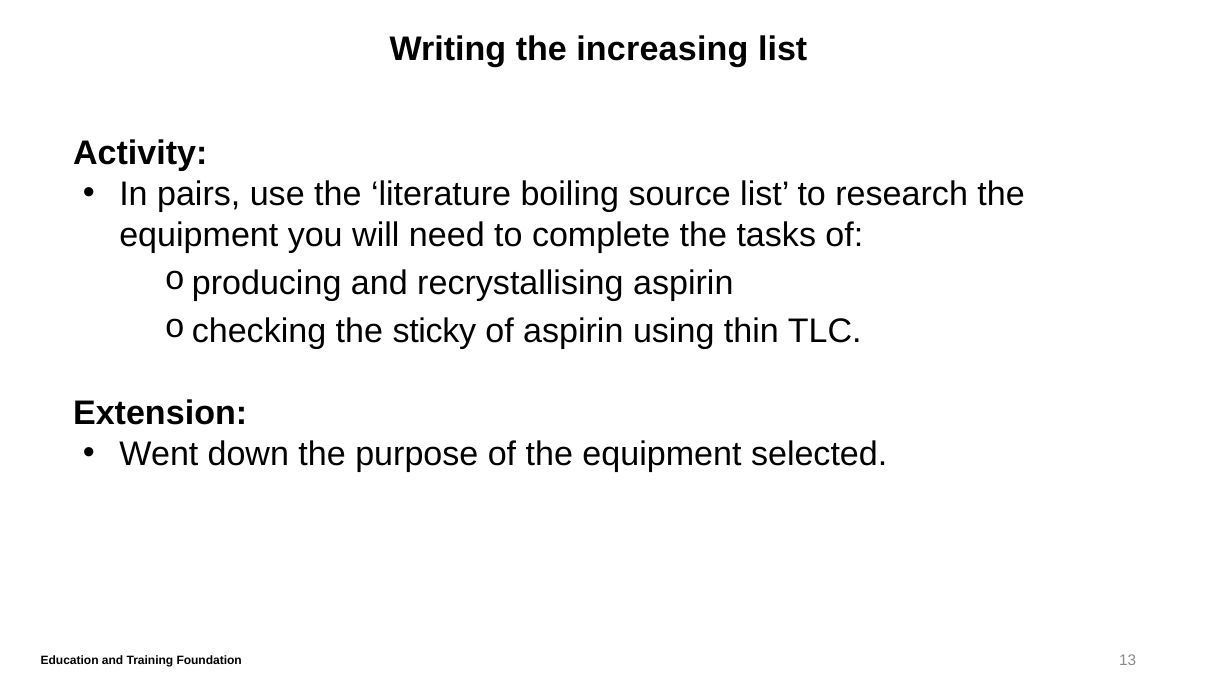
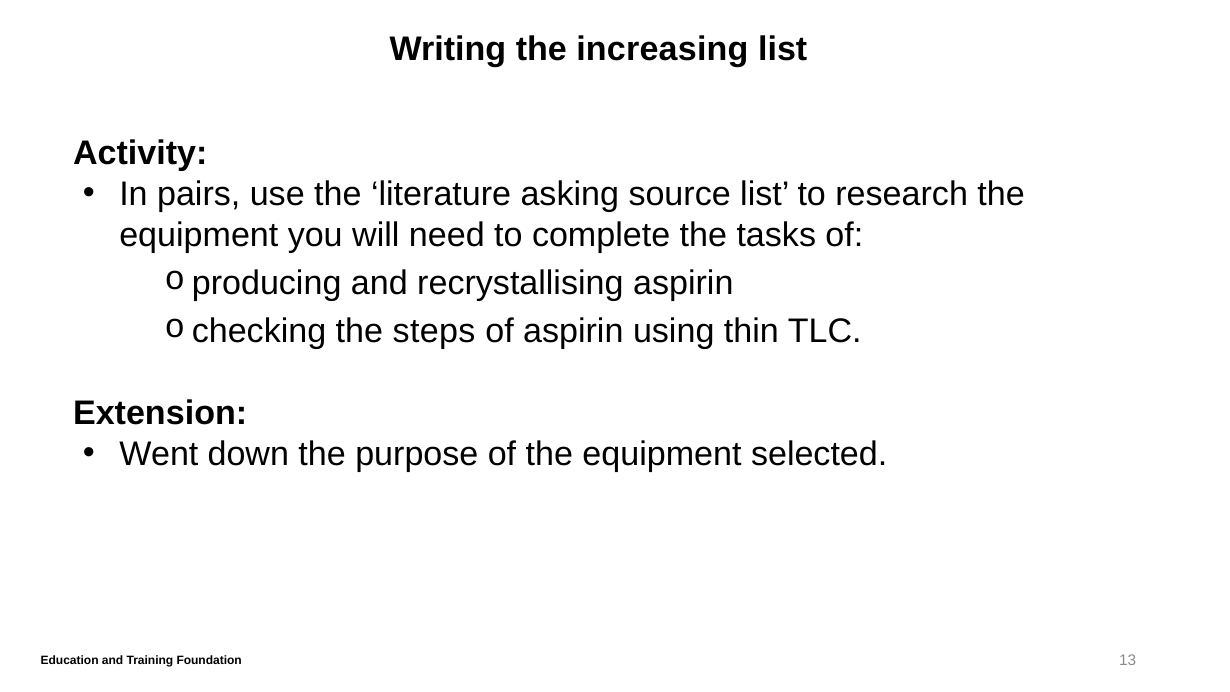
boiling: boiling -> asking (570, 194)
sticky: sticky -> steps (434, 331)
